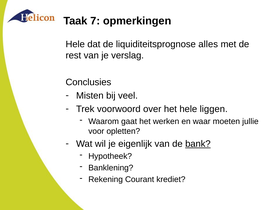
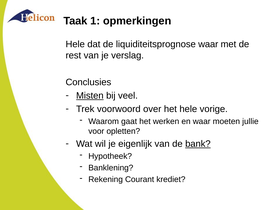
7: 7 -> 1 (95, 21)
liquiditeitsprognose alles: alles -> waar (208, 44)
Misten underline: none -> present (90, 96)
liggen: liggen -> vorige (214, 109)
